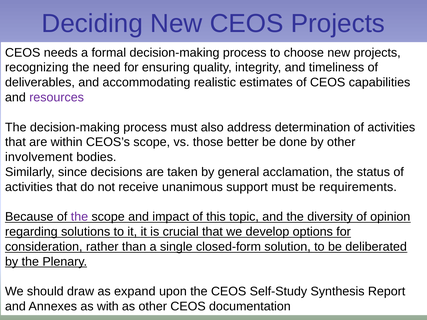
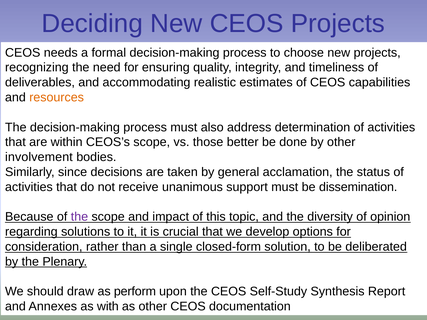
resources colour: purple -> orange (57, 97)
requirements: requirements -> dissemination (358, 187)
expand: expand -> perform (135, 292)
